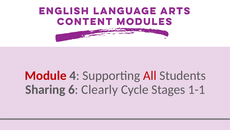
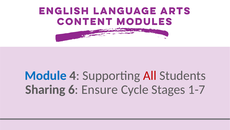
Module colour: red -> blue (46, 75)
Clearly: Clearly -> Ensure (100, 89)
1-1: 1-1 -> 1-7 (197, 89)
